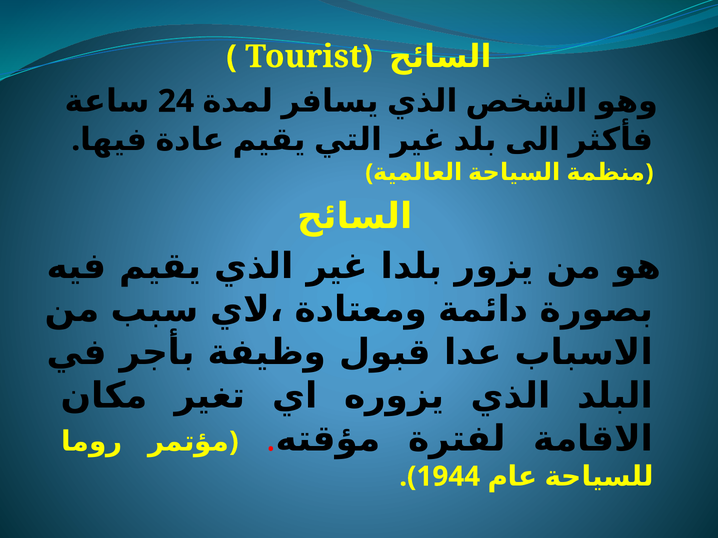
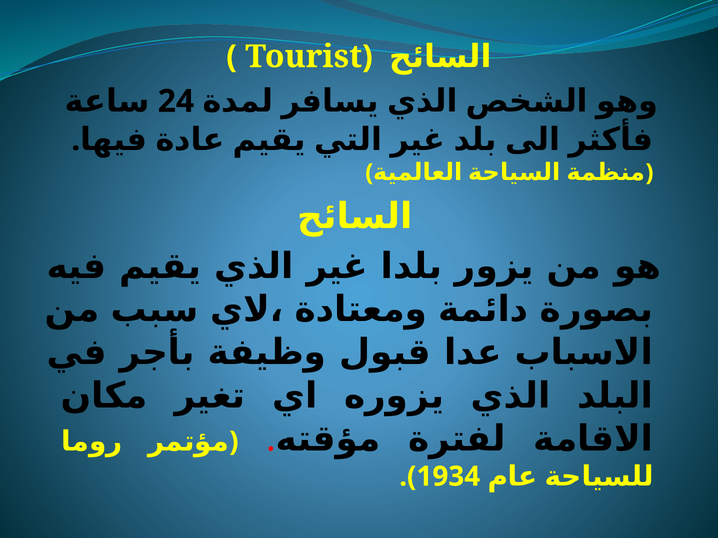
1944: 1944 -> 1934 (448, 477)
